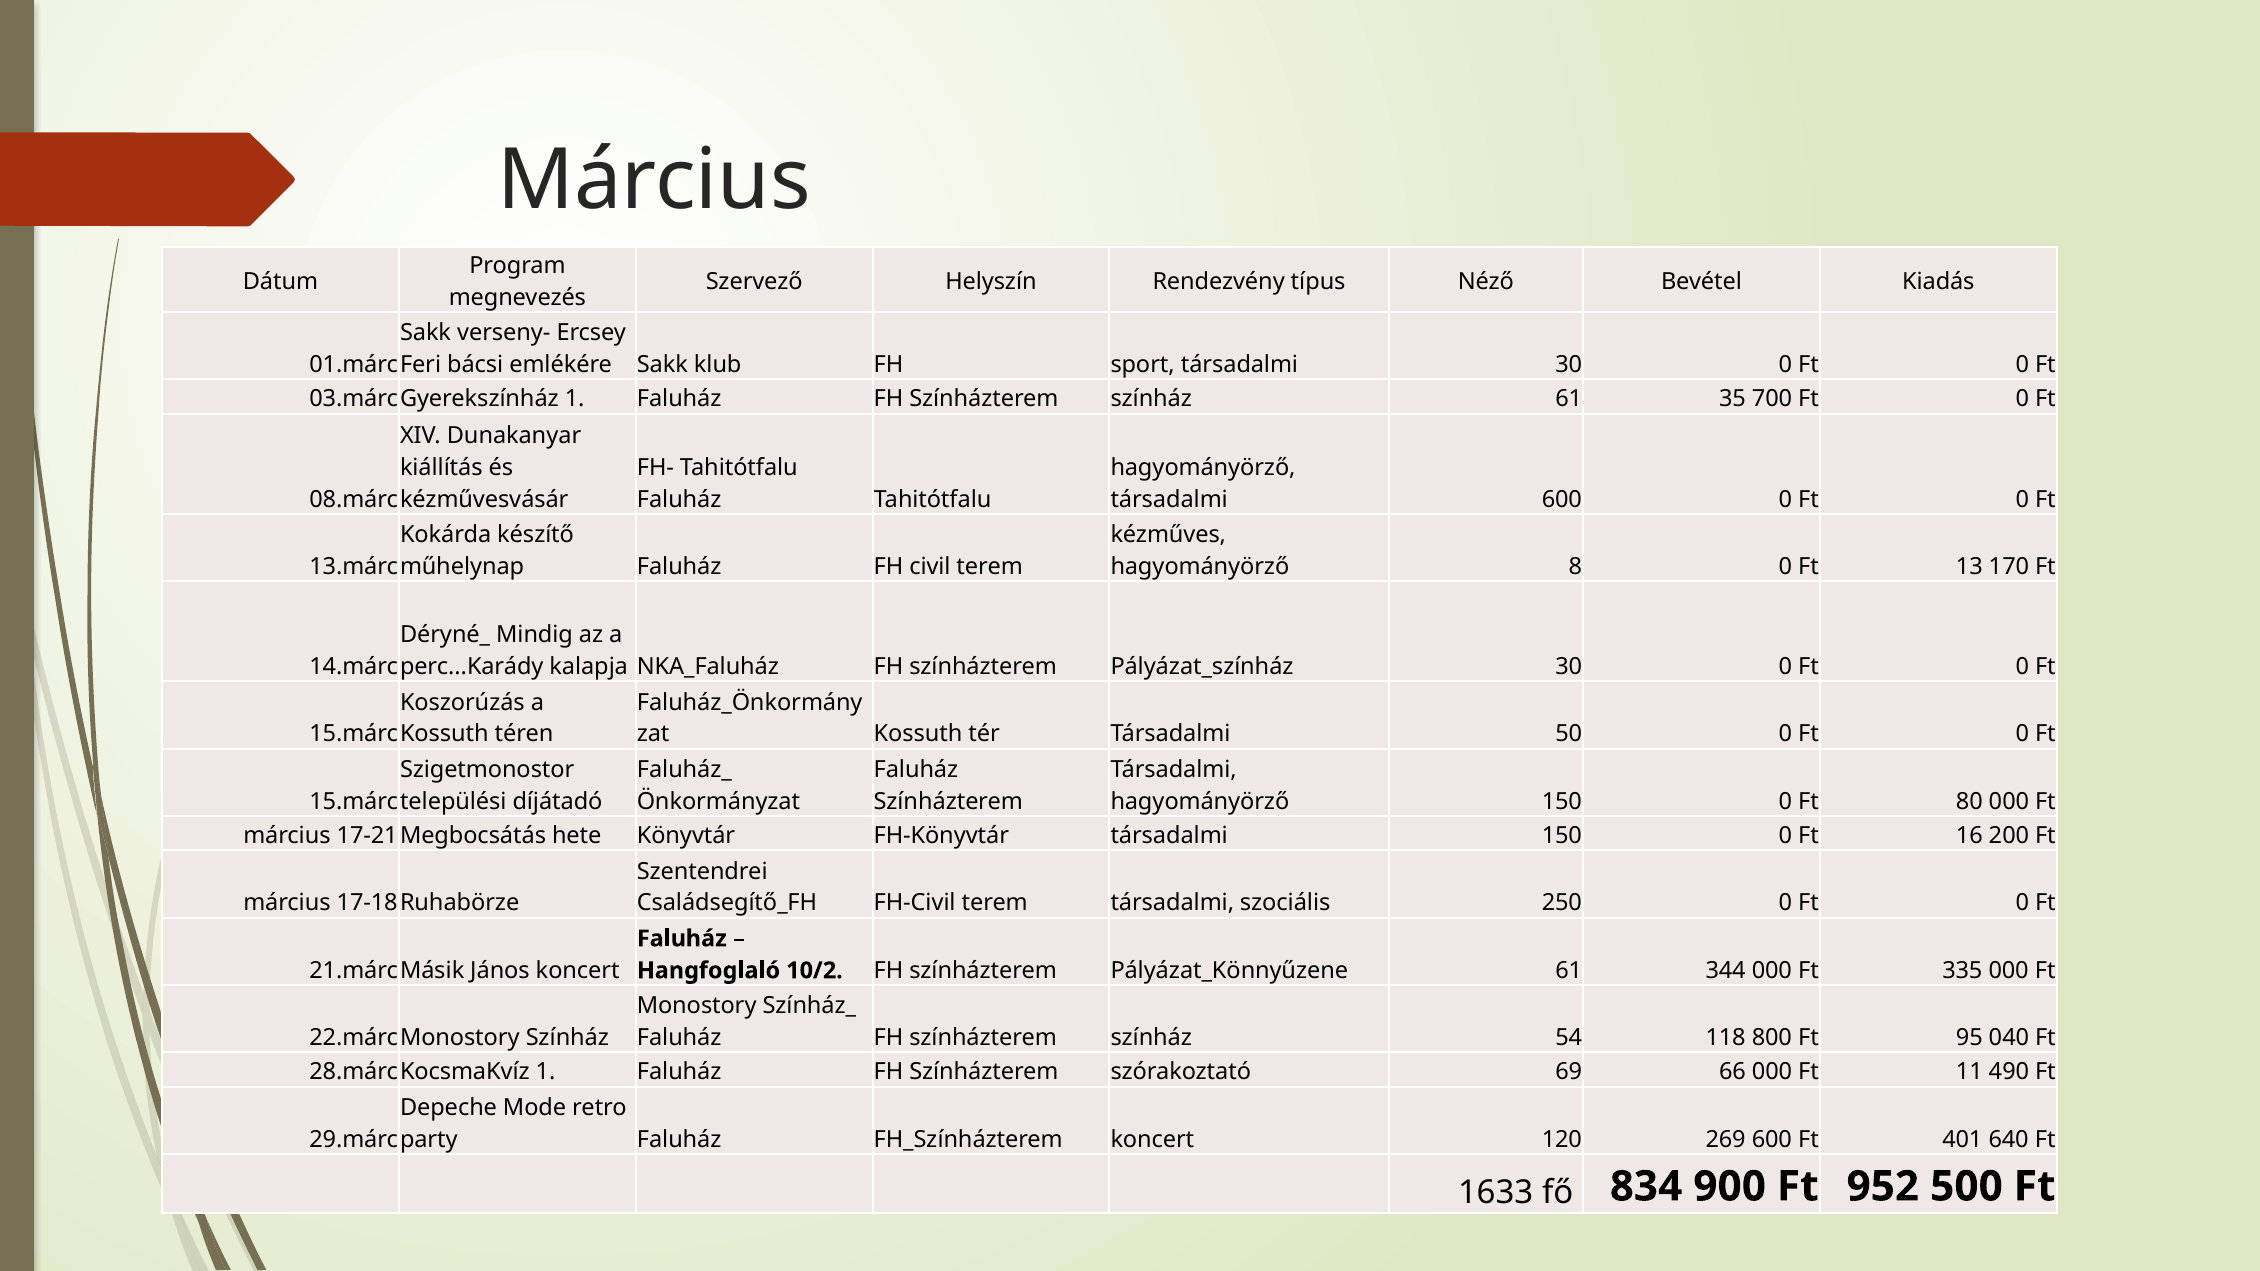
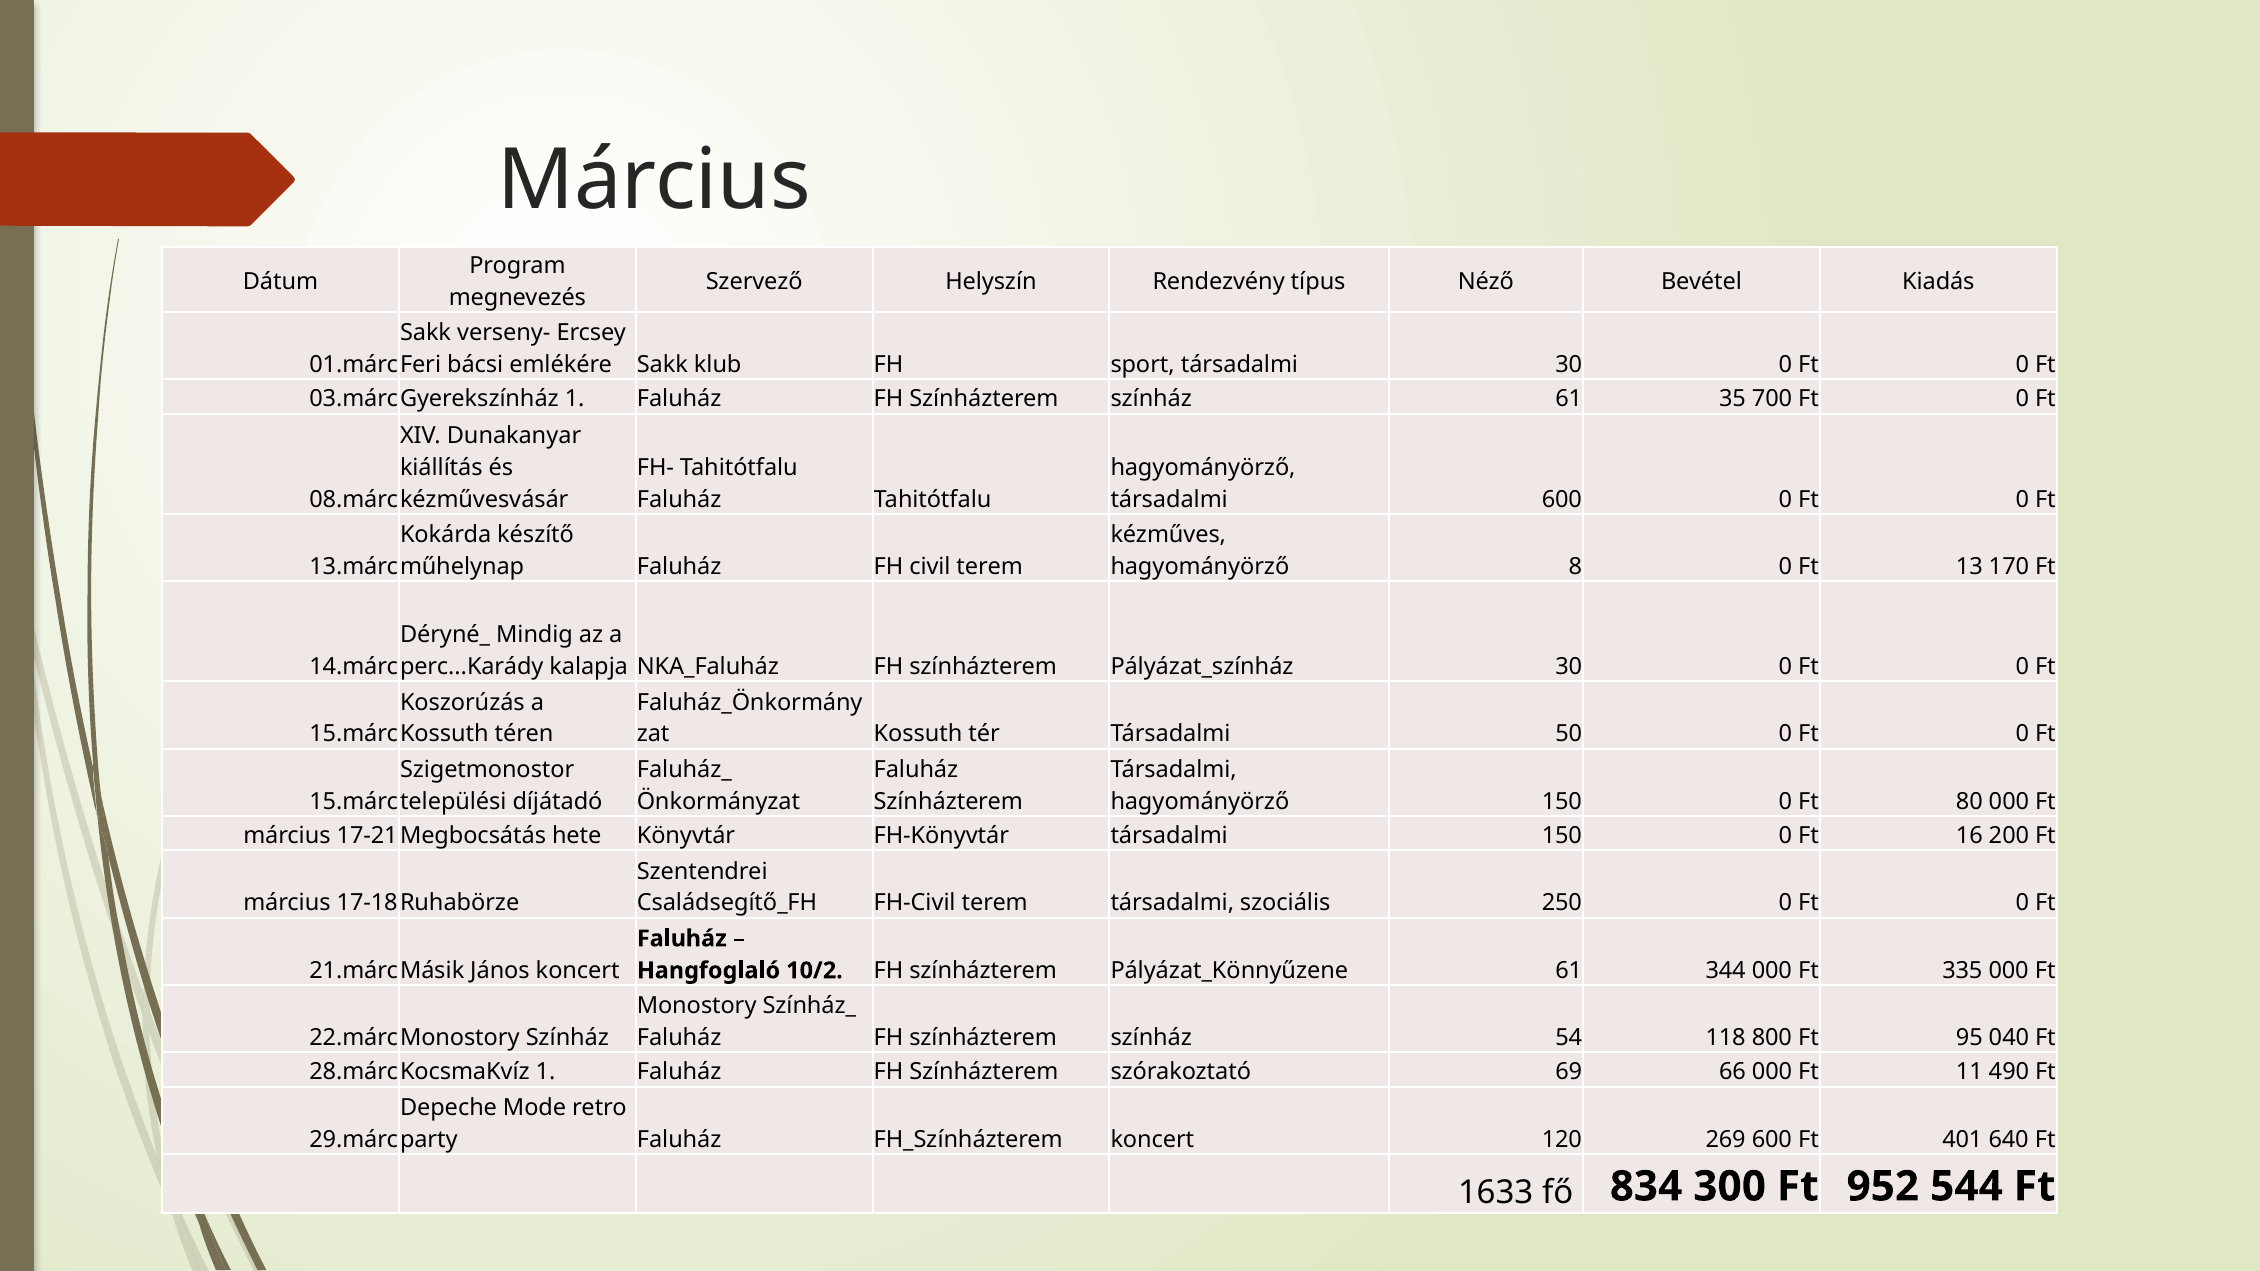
900: 900 -> 300 (1730, 1187)
500: 500 -> 544 (1966, 1187)
